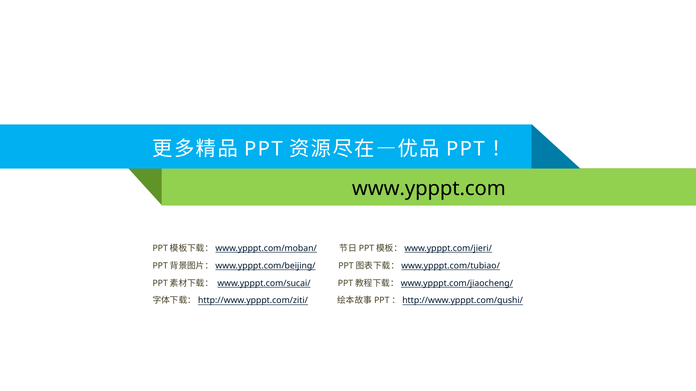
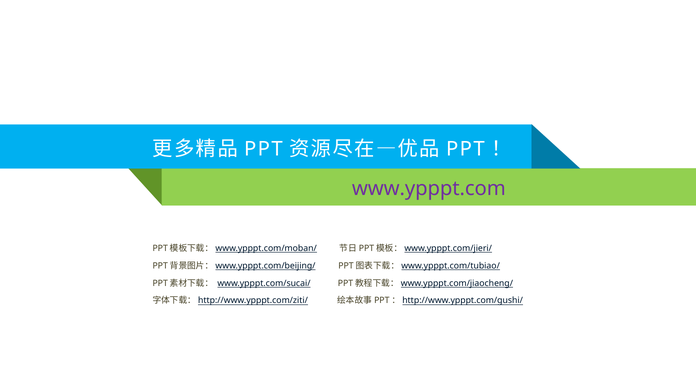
www.ypppt.com colour: black -> purple (429, 189)
